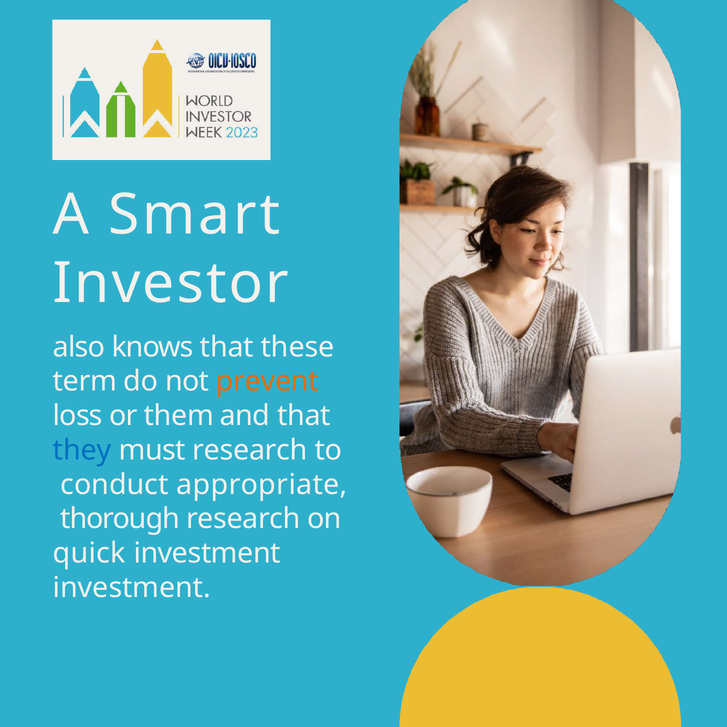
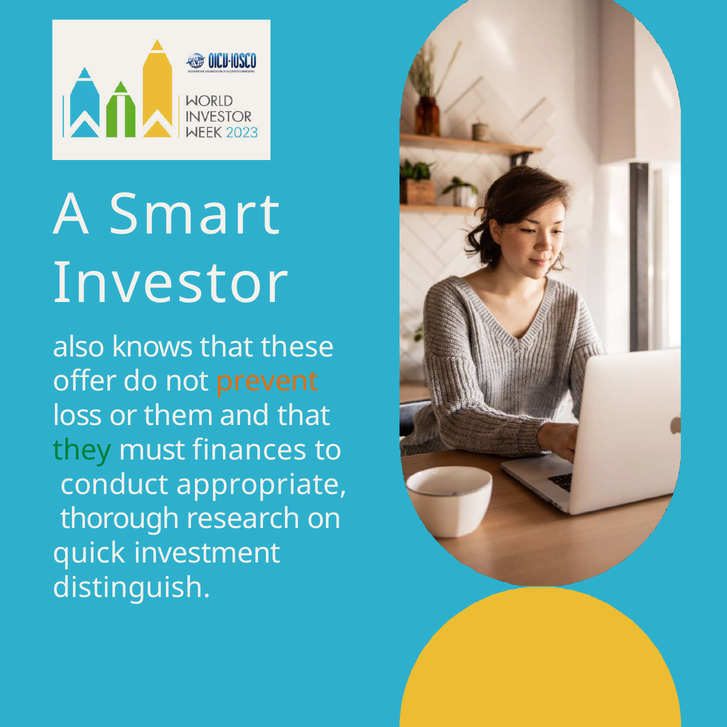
term: term -> offer (85, 381)
they colour: blue -> green (82, 450)
must research: research -> finances (250, 450)
investment: investment -> distinguish (132, 588)
